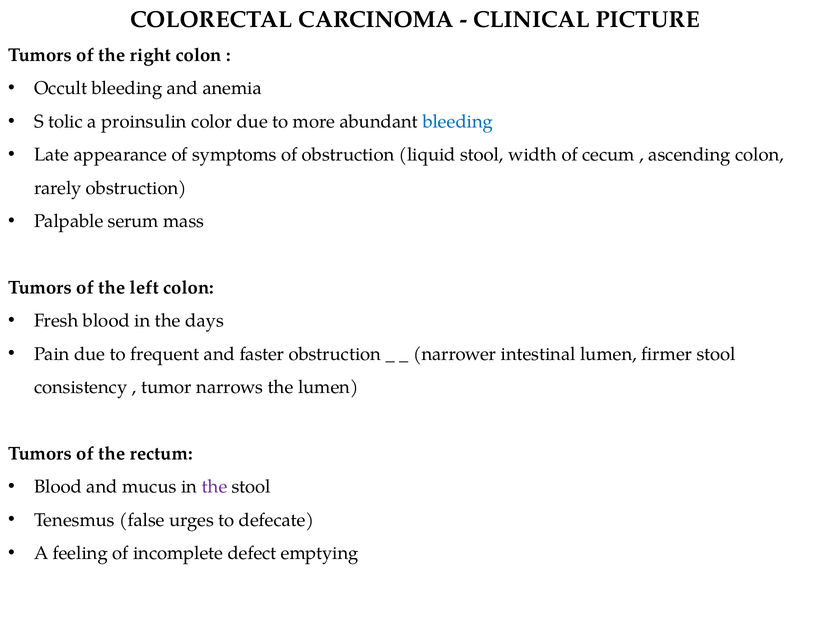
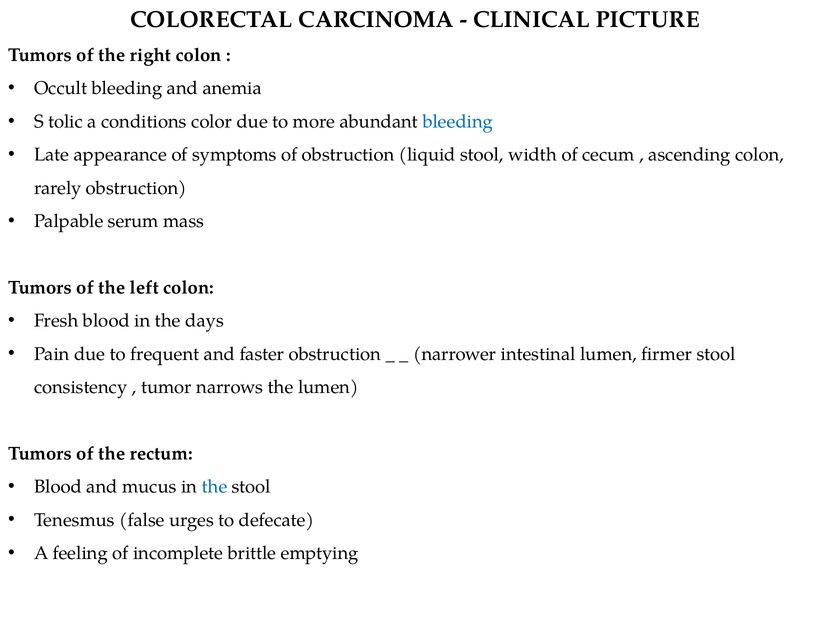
proinsulin: proinsulin -> conditions (144, 121)
the colour: purple -> blue (215, 486)
defect: defect -> brittle (252, 553)
